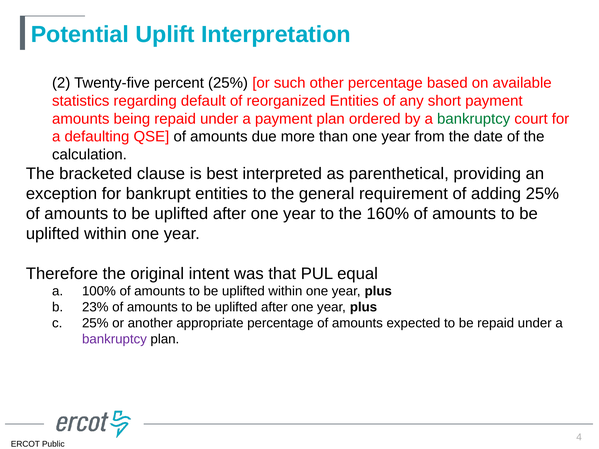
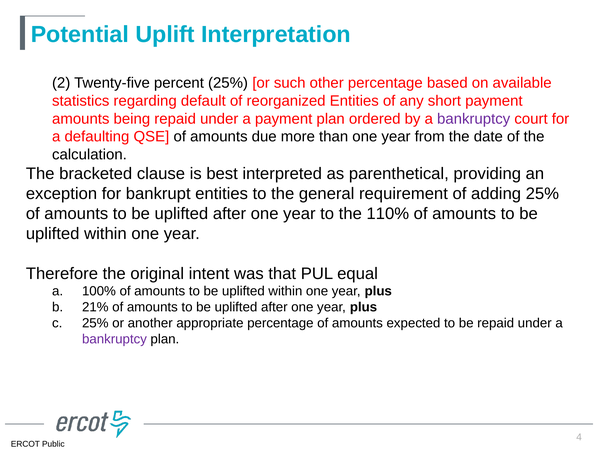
bankruptcy colour: green -> purple (474, 119)
160%: 160% -> 110% (388, 214)
23%: 23% -> 21% (95, 307)
